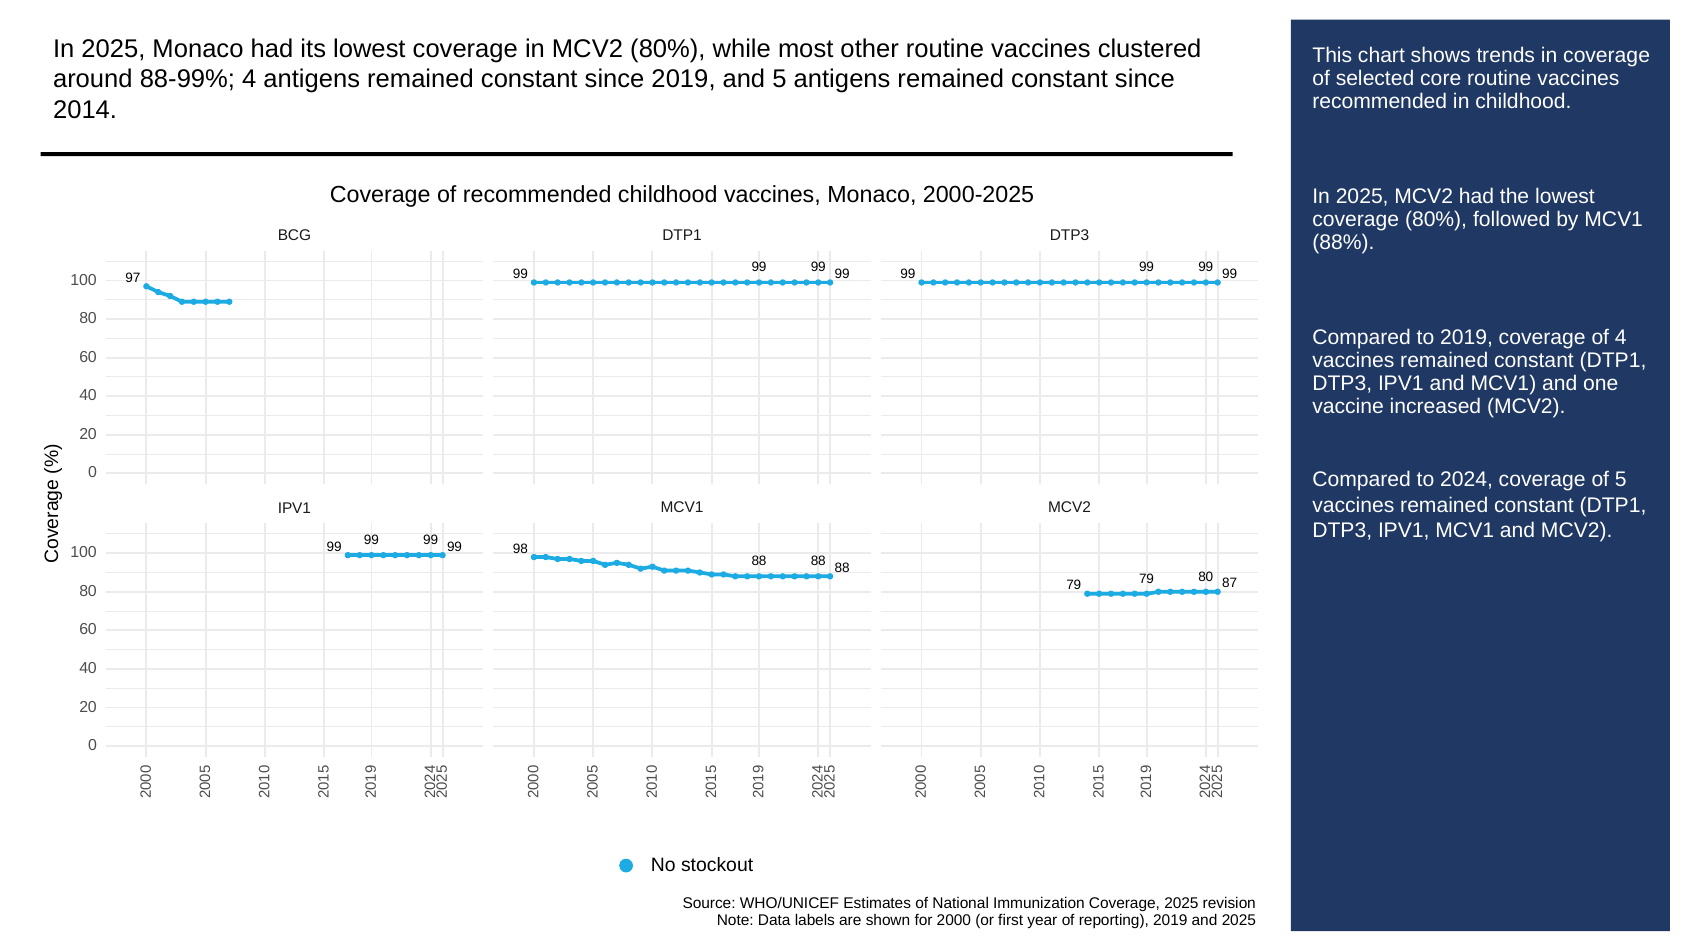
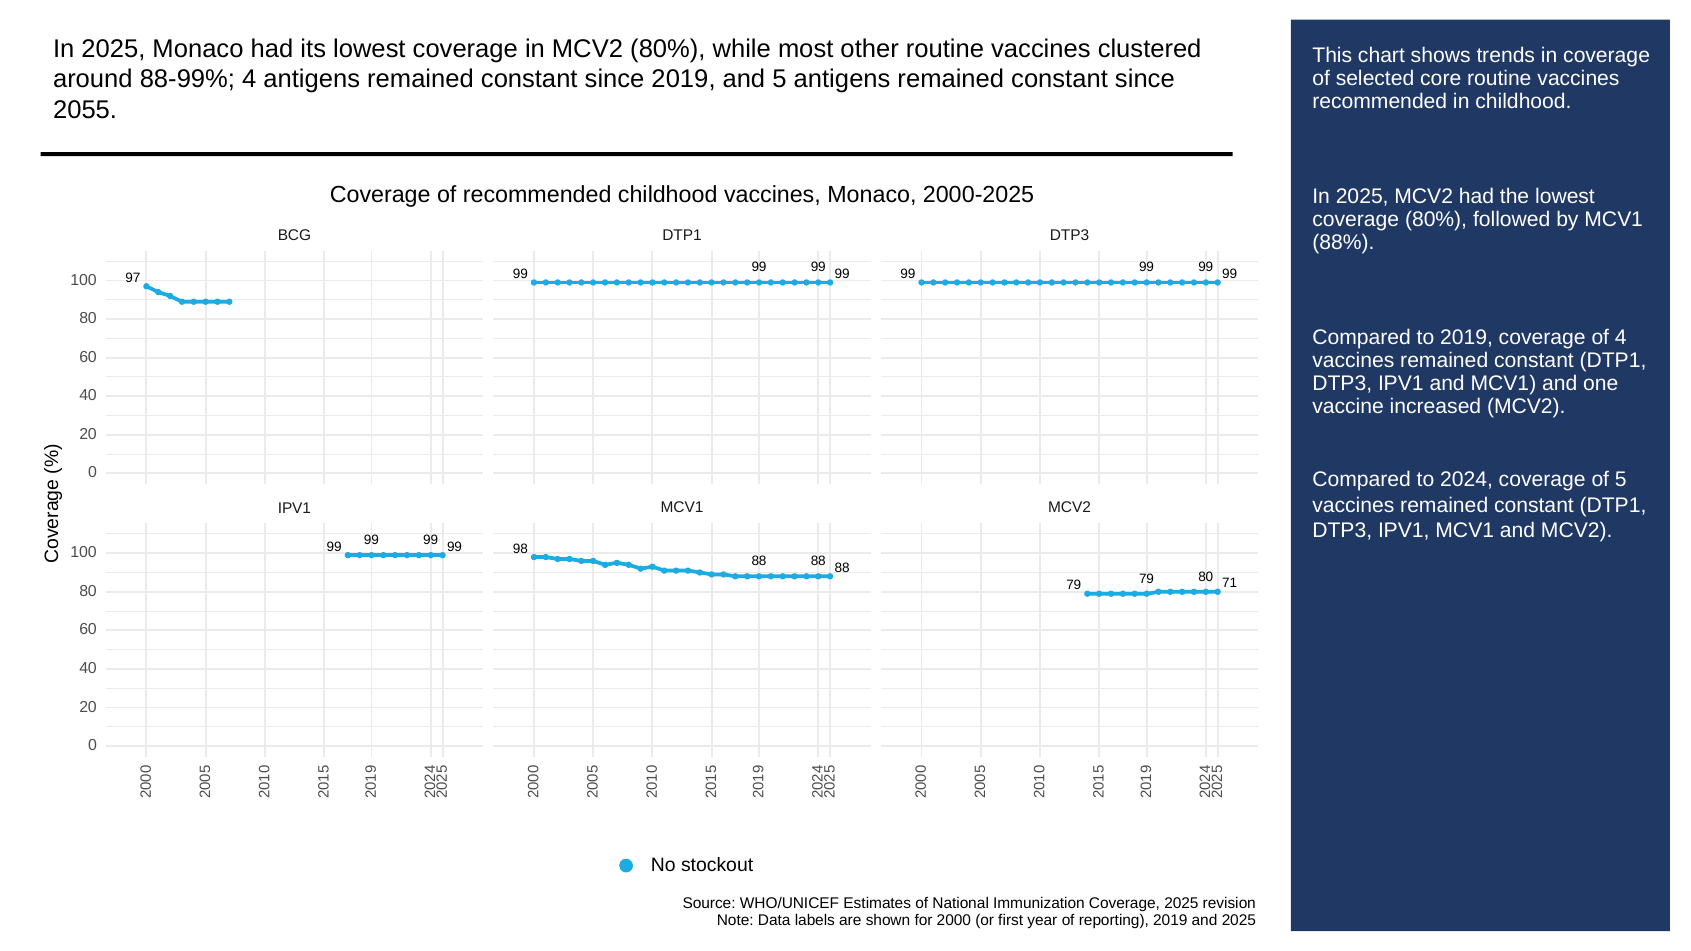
2014: 2014 -> 2055 (85, 110)
87: 87 -> 71 (1230, 584)
